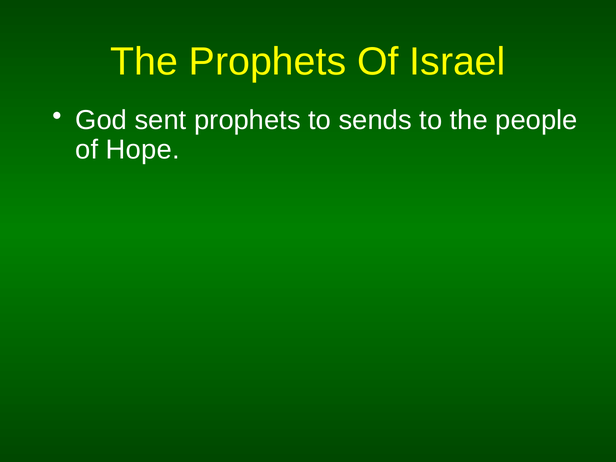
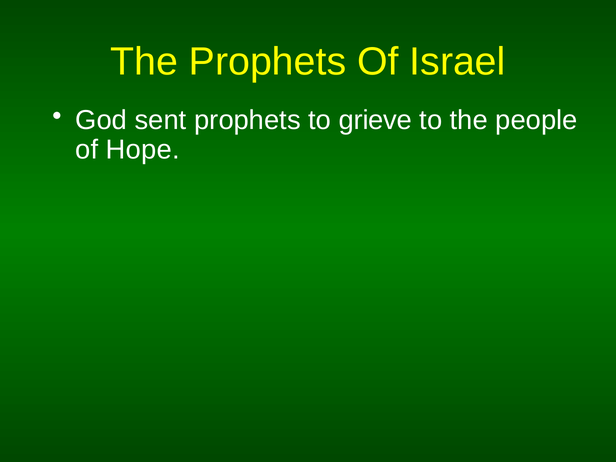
sends: sends -> grieve (375, 120)
